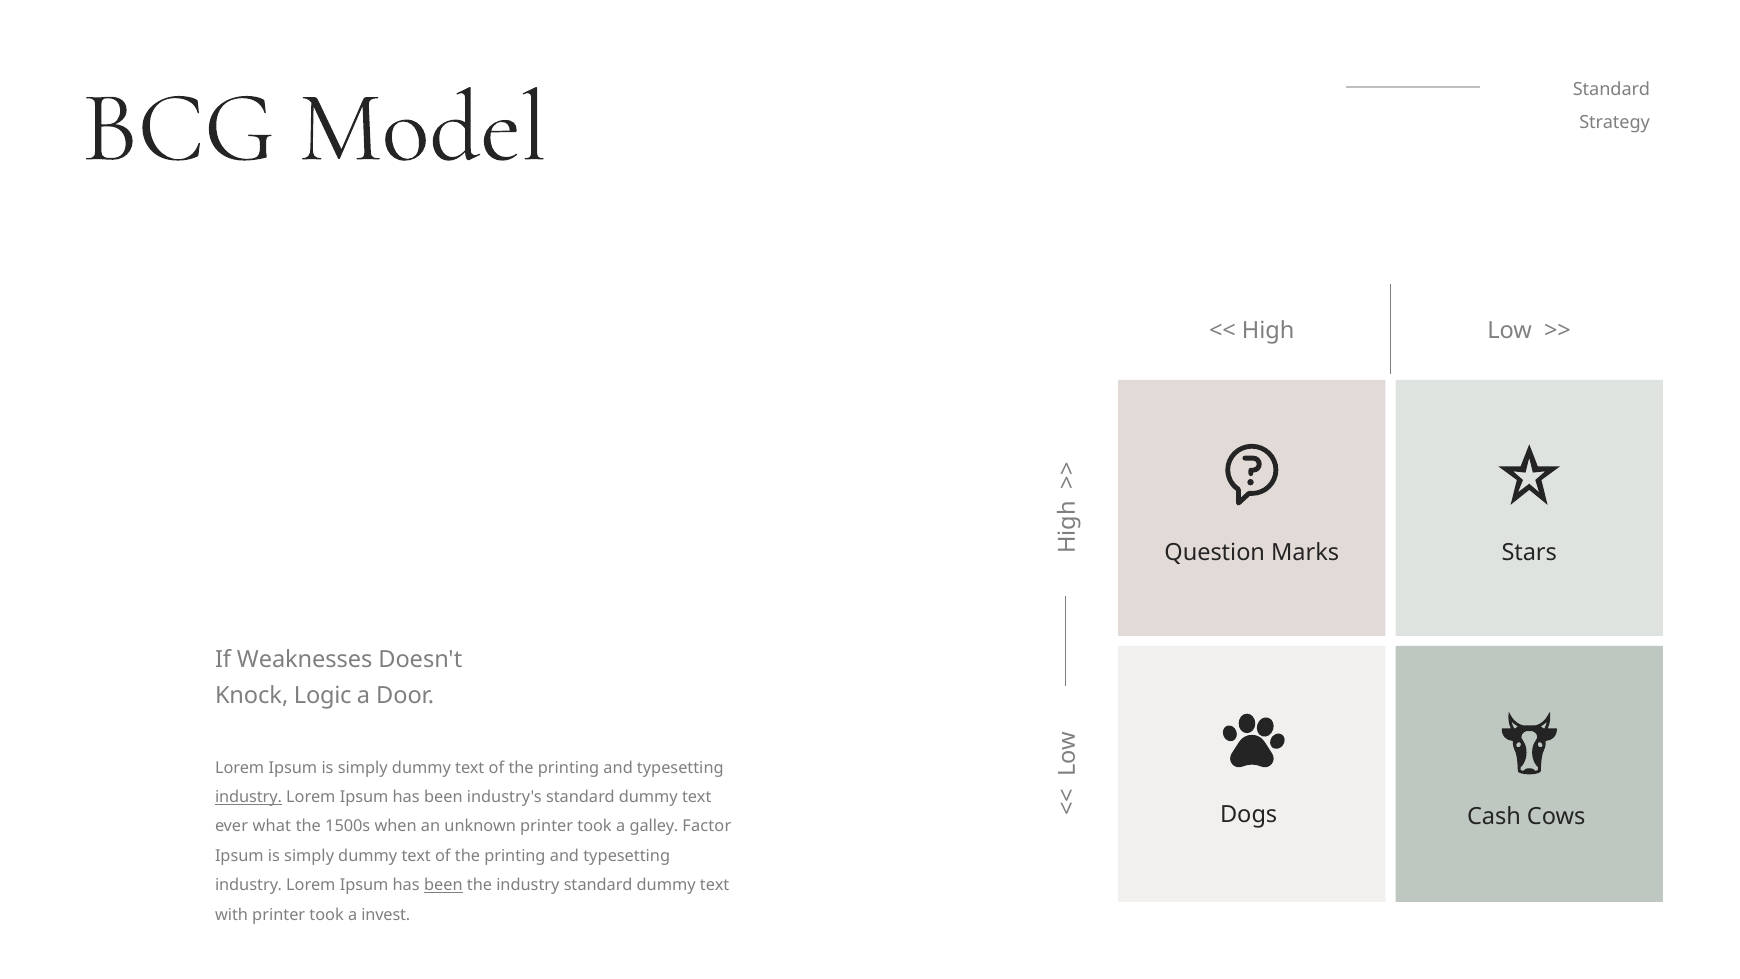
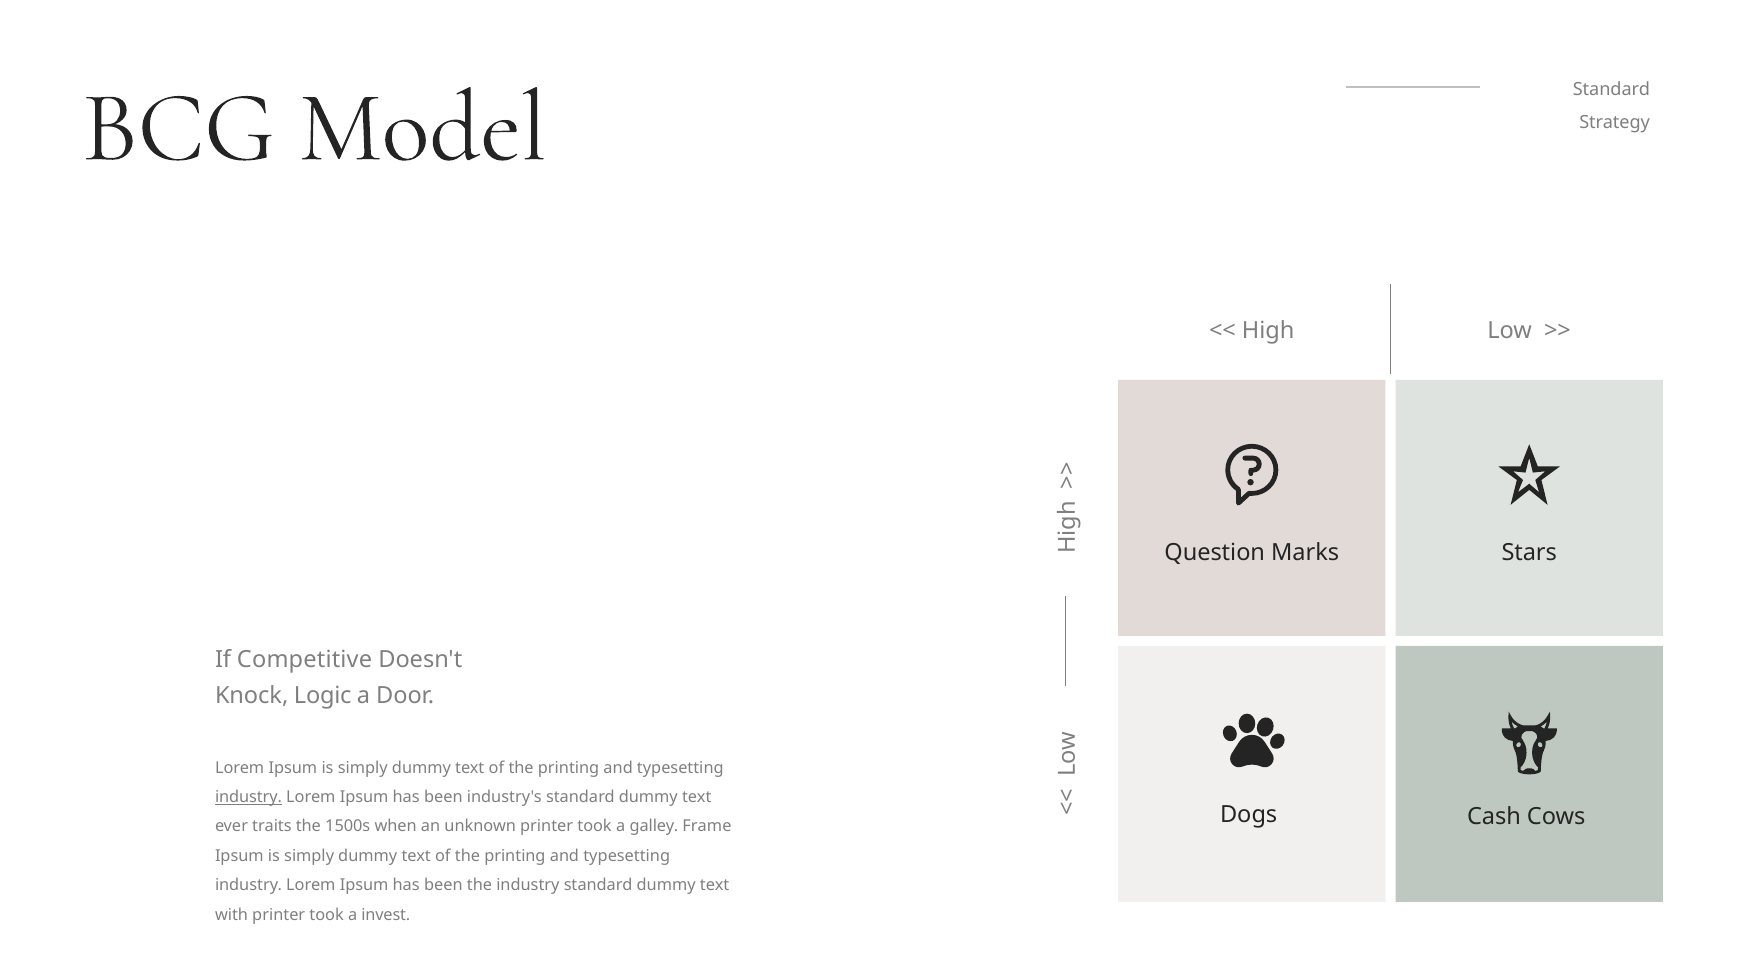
Weaknesses: Weaknesses -> Competitive (305, 659)
what: what -> traits (272, 826)
Factor: Factor -> Frame (707, 826)
been underline: present -> none (443, 885)
